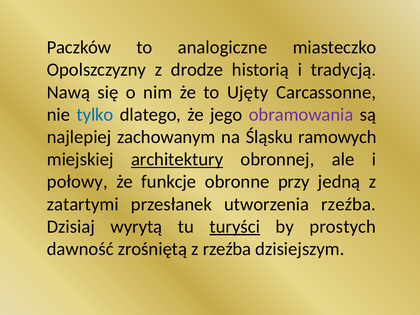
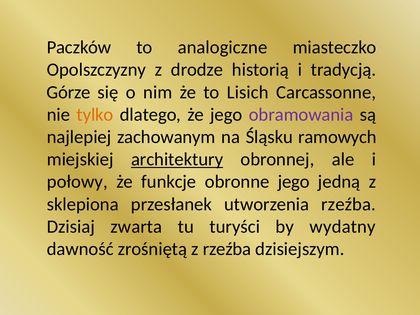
Nawą: Nawą -> Górze (69, 92)
Ujęty: Ujęty -> Lisich (248, 92)
tylko colour: blue -> orange (95, 115)
obronne przy: przy -> jego (294, 182)
zatartymi: zatartymi -> sklepiona (83, 204)
wyrytą: wyrytą -> zwarta (136, 227)
turyści underline: present -> none (235, 227)
prostych: prostych -> wydatny (343, 227)
